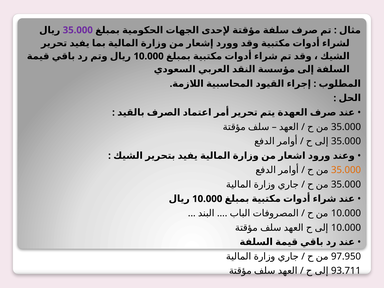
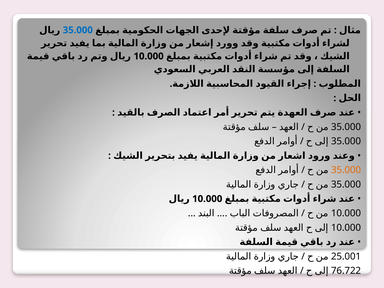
35.000 colour: purple -> blue (78, 30)
97.950: 97.950 -> 25.001 (346, 256)
93.711: 93.711 -> 76.722 (346, 271)
